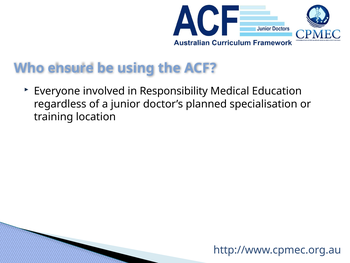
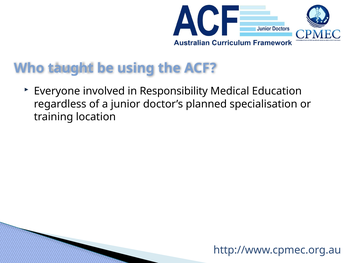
ensure: ensure -> taught (71, 68)
